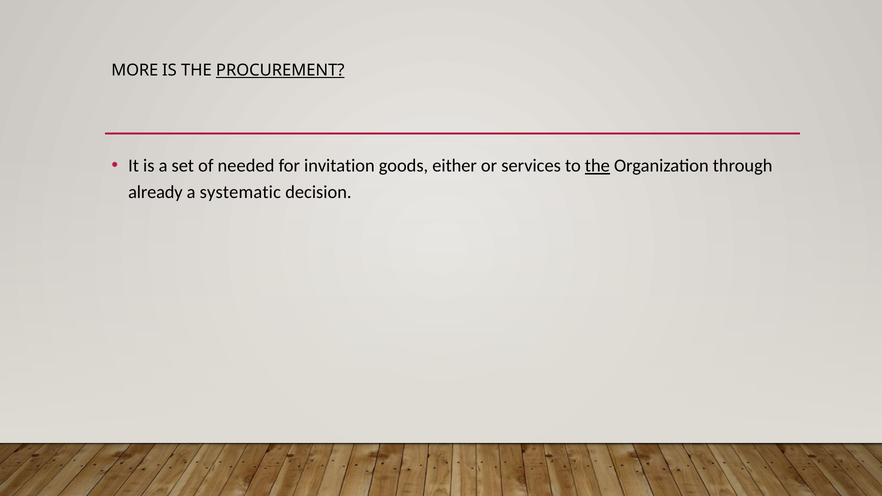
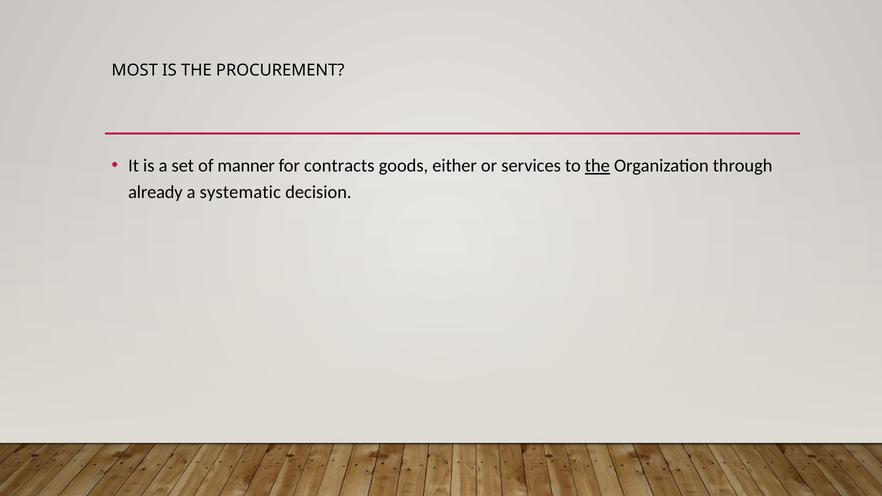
MORE: MORE -> MOST (135, 70)
PROCUREMENT underline: present -> none (280, 70)
needed: needed -> manner (246, 166)
invitation: invitation -> contracts (339, 166)
